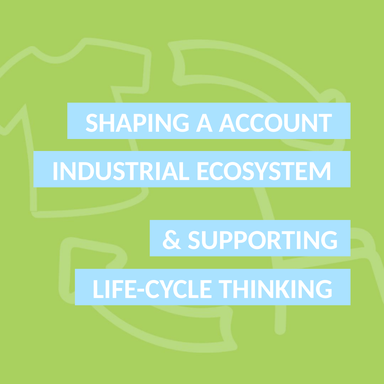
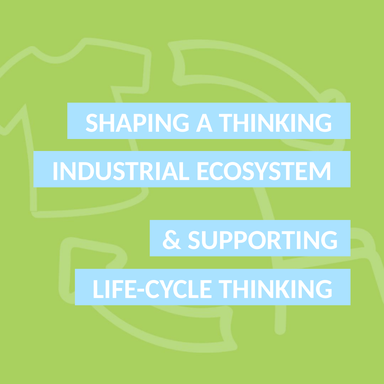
A ACCOUNT: ACCOUNT -> THINKING (276, 123)
